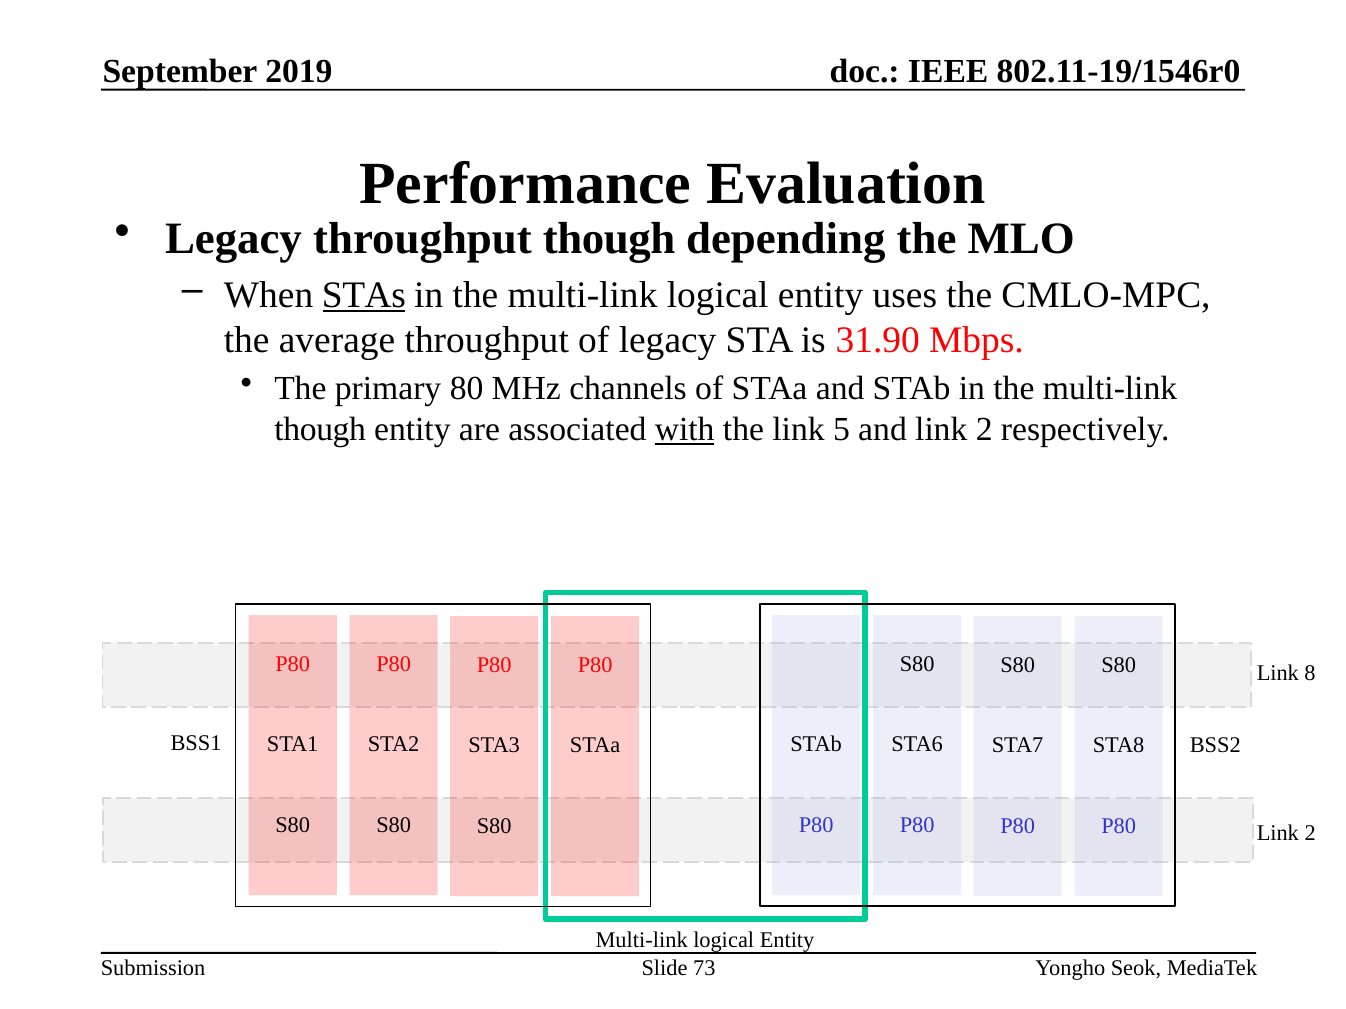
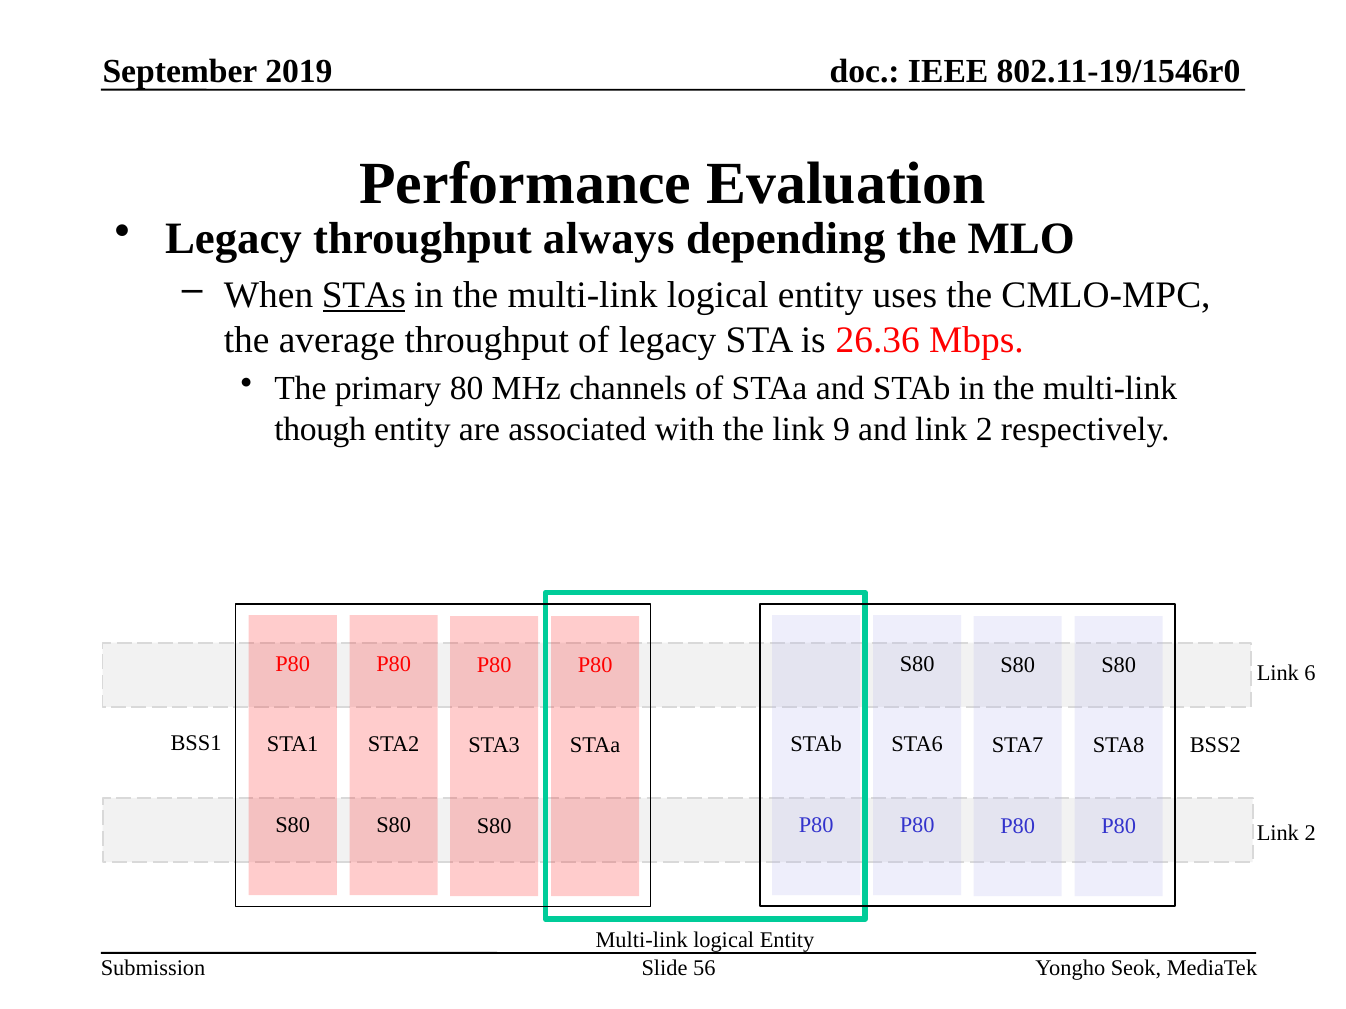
throughput though: though -> always (609, 239)
31.90: 31.90 -> 26.36 (878, 340)
with underline: present -> none (685, 429)
5: 5 -> 9 (842, 429)
8: 8 -> 6 (1310, 673)
73: 73 -> 56 (704, 968)
